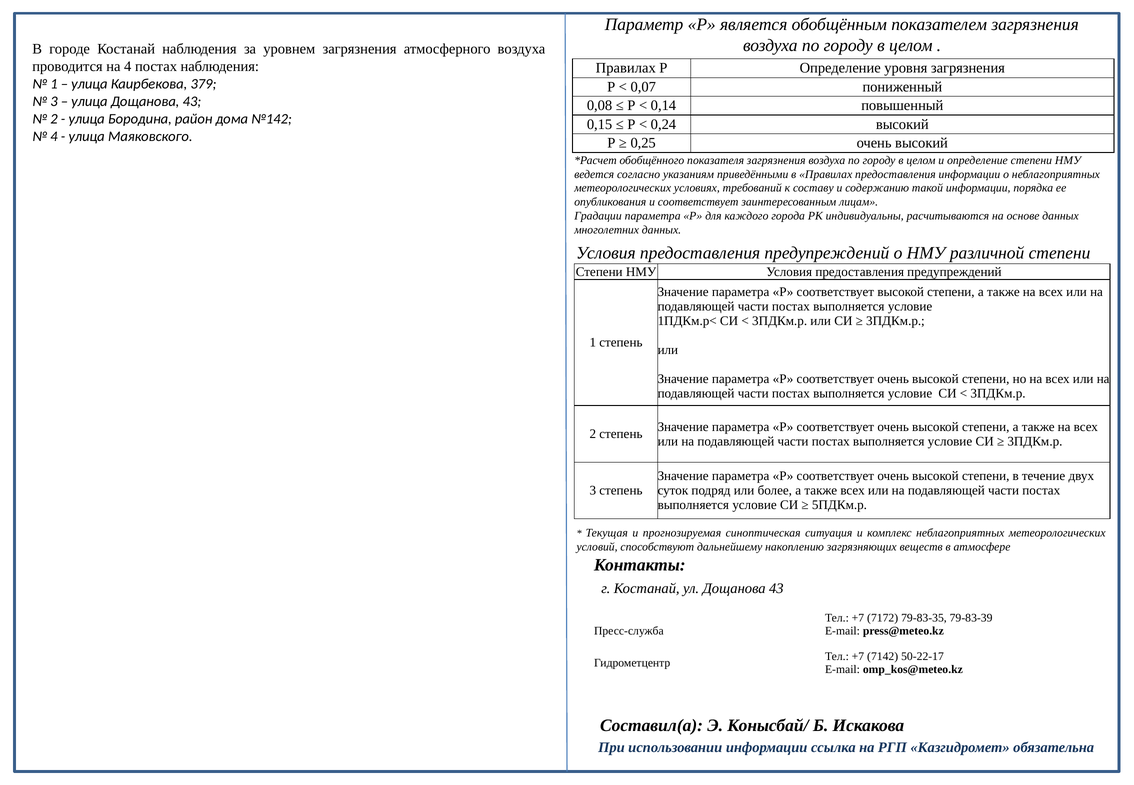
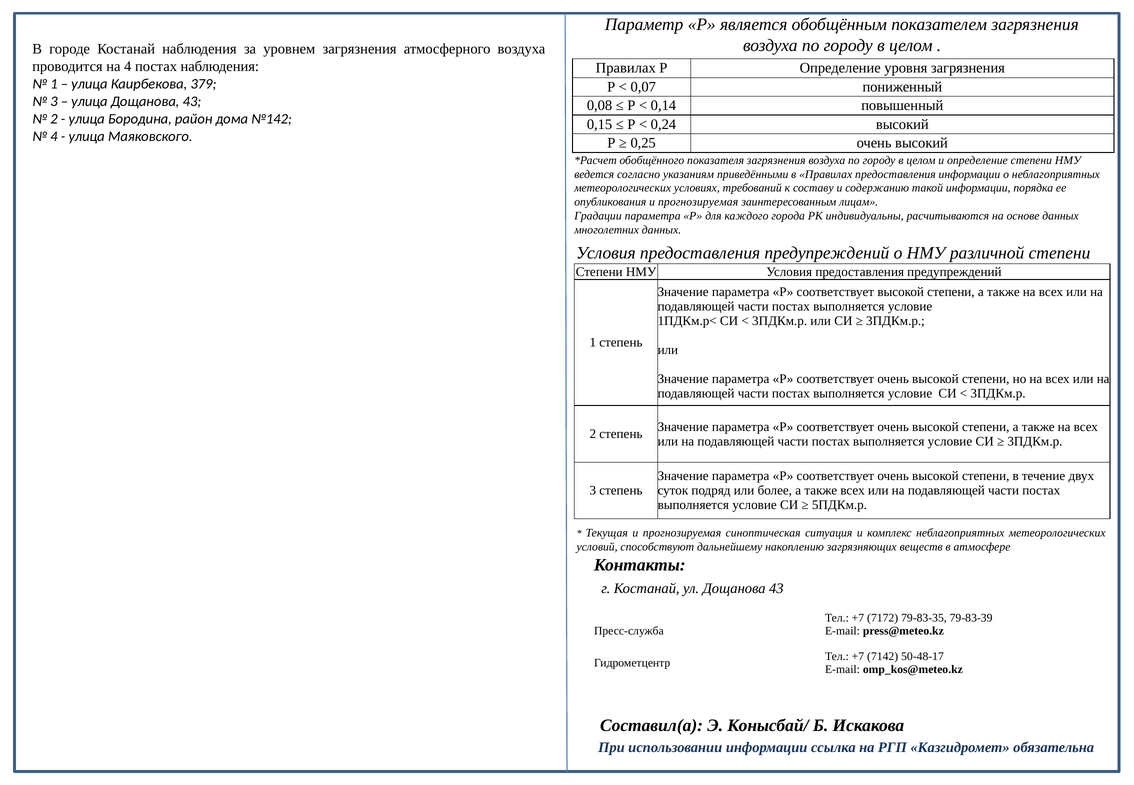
опубликования и соответствует: соответствует -> прогнозируемая (698, 202)
50-22-17: 50-22-17 -> 50-48-17 (923, 656)
